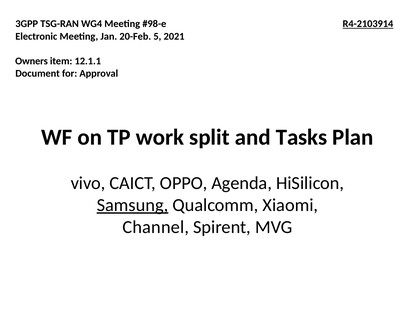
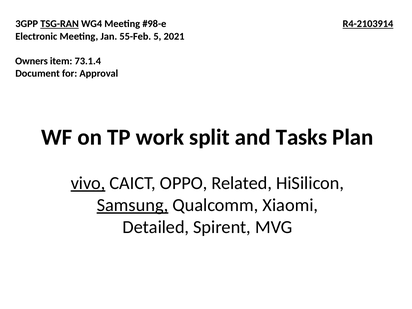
TSG-RAN underline: none -> present (60, 24)
20-Feb: 20-Feb -> 55-Feb (135, 36)
12.1.1: 12.1.1 -> 73.1.4 (88, 61)
vivo underline: none -> present (88, 183)
Agenda: Agenda -> Related (242, 183)
Channel: Channel -> Detailed (156, 227)
